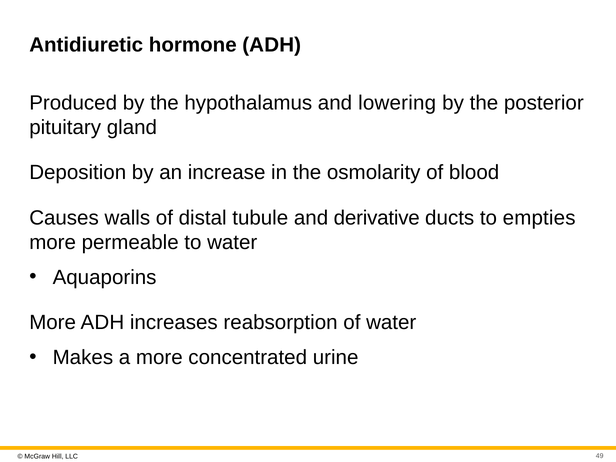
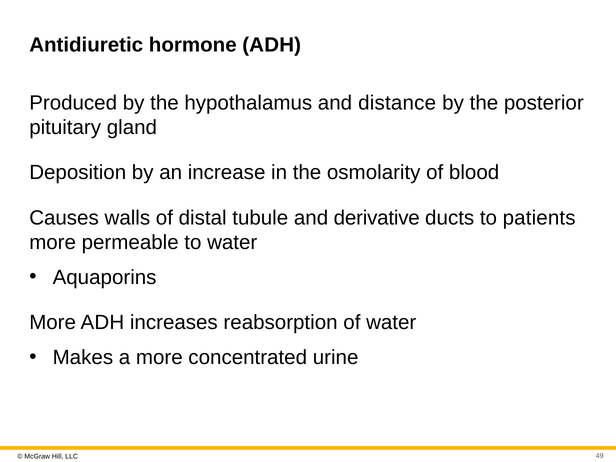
lowering: lowering -> distance (397, 103)
empties: empties -> patients (539, 218)
